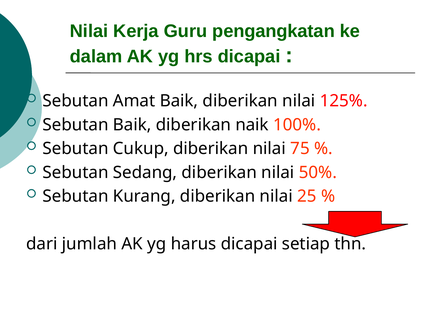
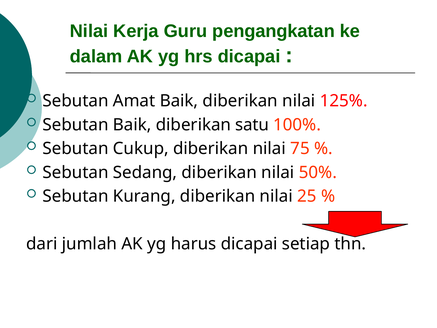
naik: naik -> satu (252, 125)
